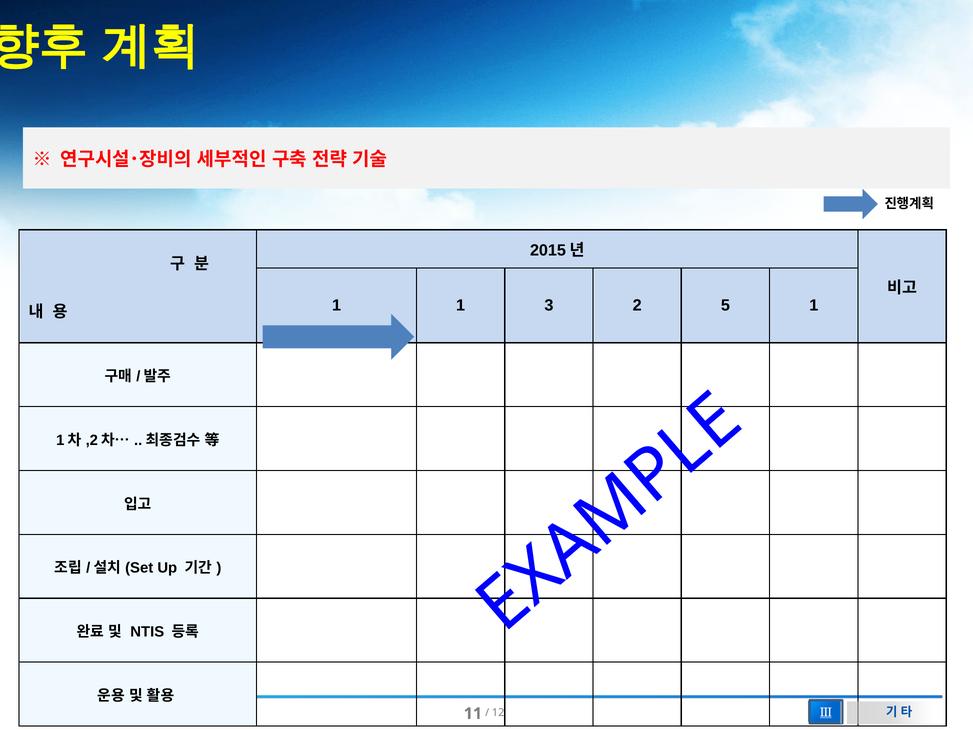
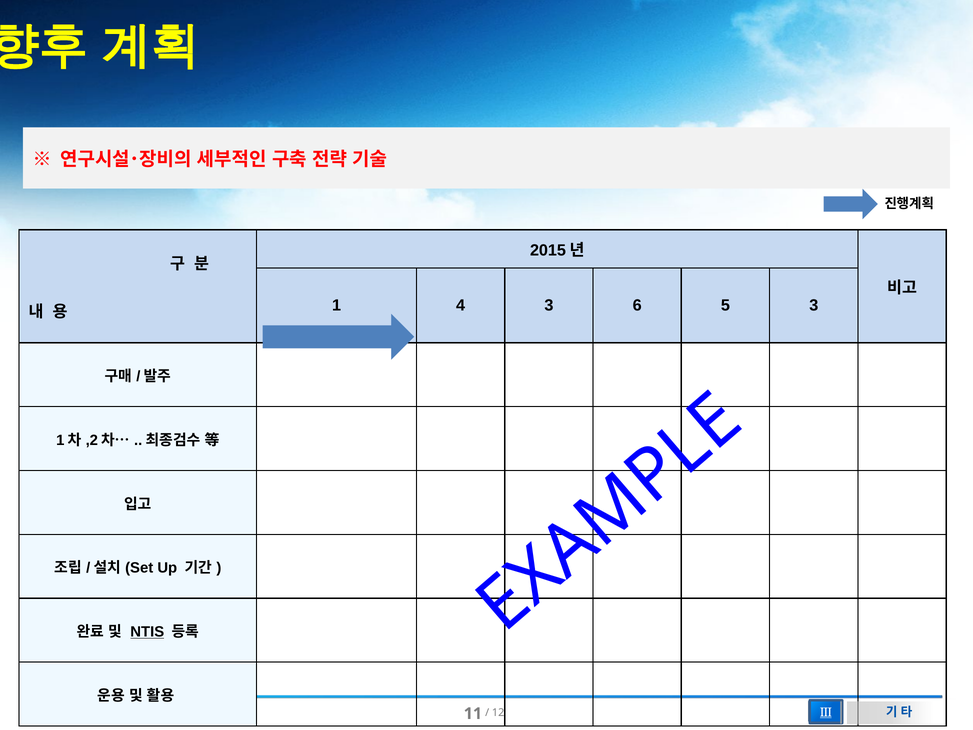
1 1: 1 -> 4 (461, 306)
2: 2 -> 6 (637, 306)
5 1: 1 -> 3 (814, 306)
NTIS underline: none -> present (147, 632)
